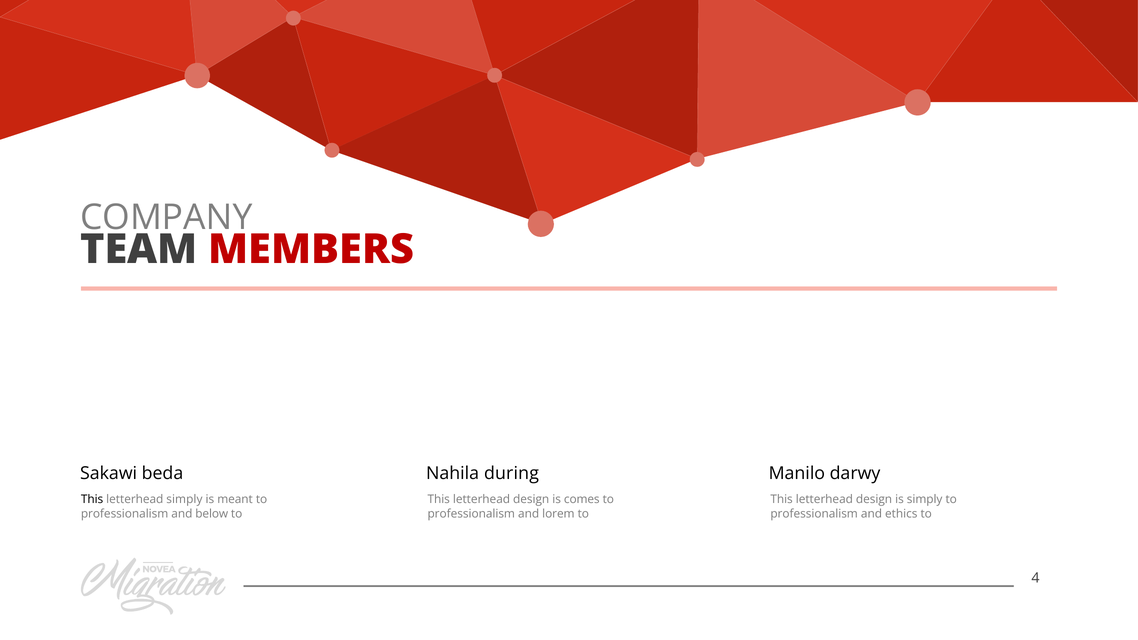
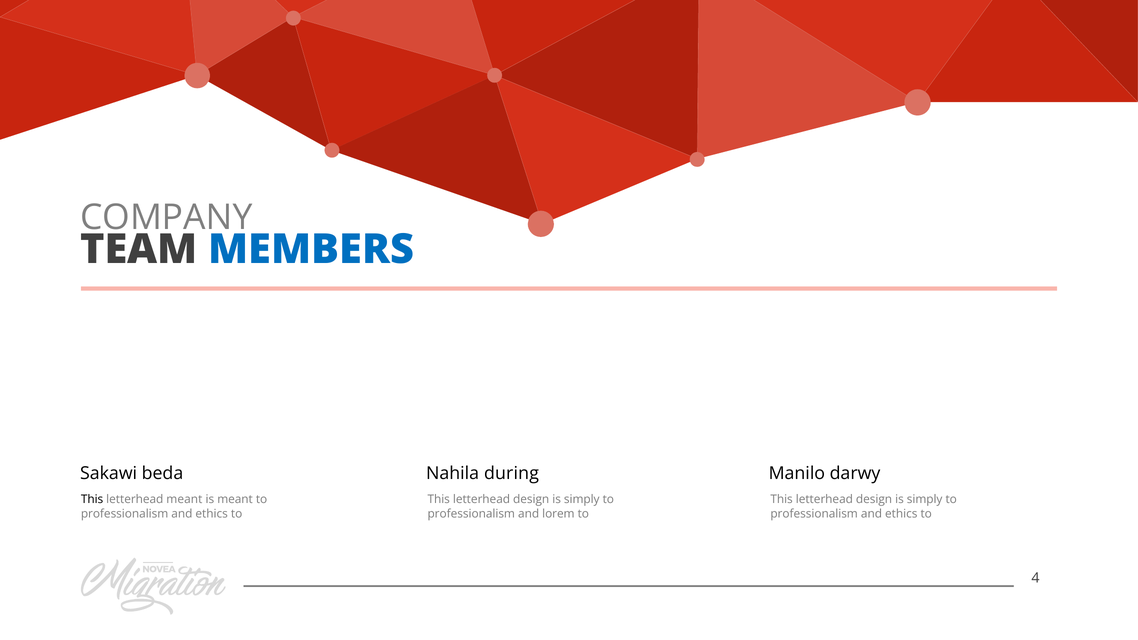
MEMBERS colour: red -> blue (311, 250)
letterhead simply: simply -> meant (184, 500)
comes: comes -> simply (582, 500)
below: below -> ethics (212, 514)
